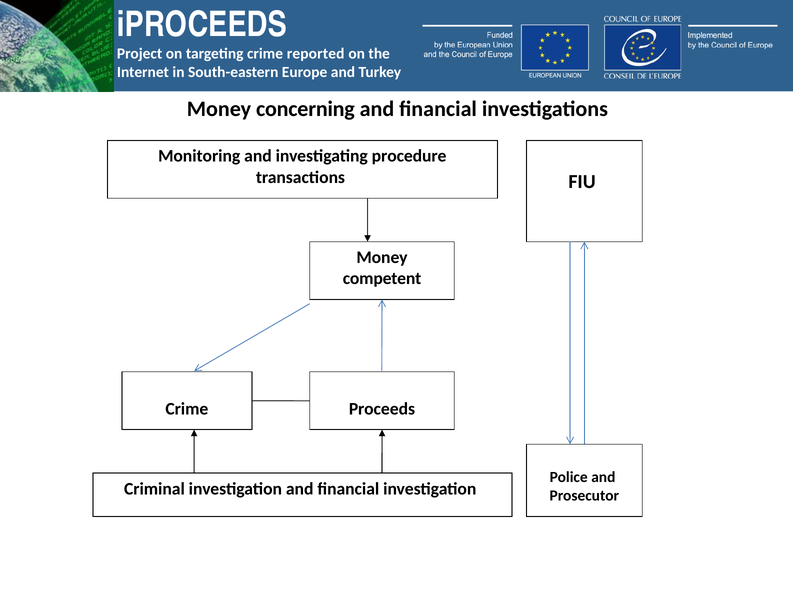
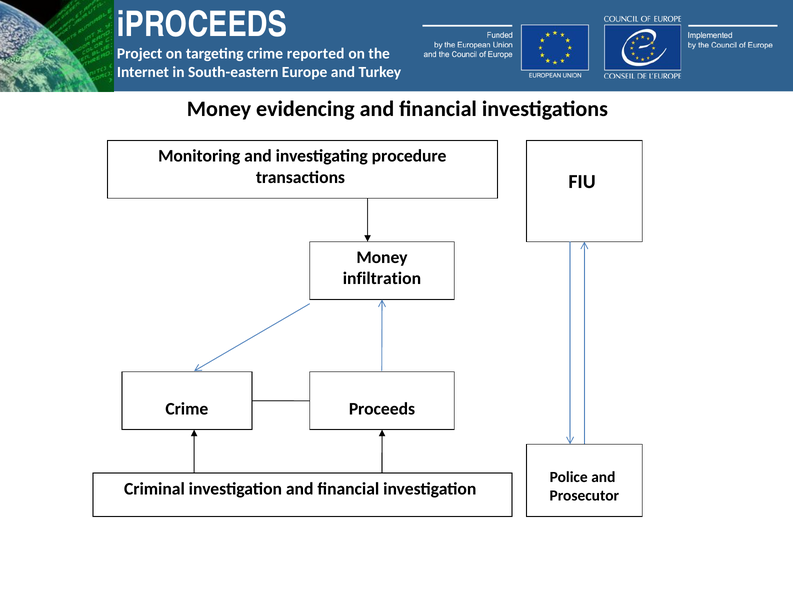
concerning: concerning -> evidencing (305, 109)
competent: competent -> infiltration (382, 278)
